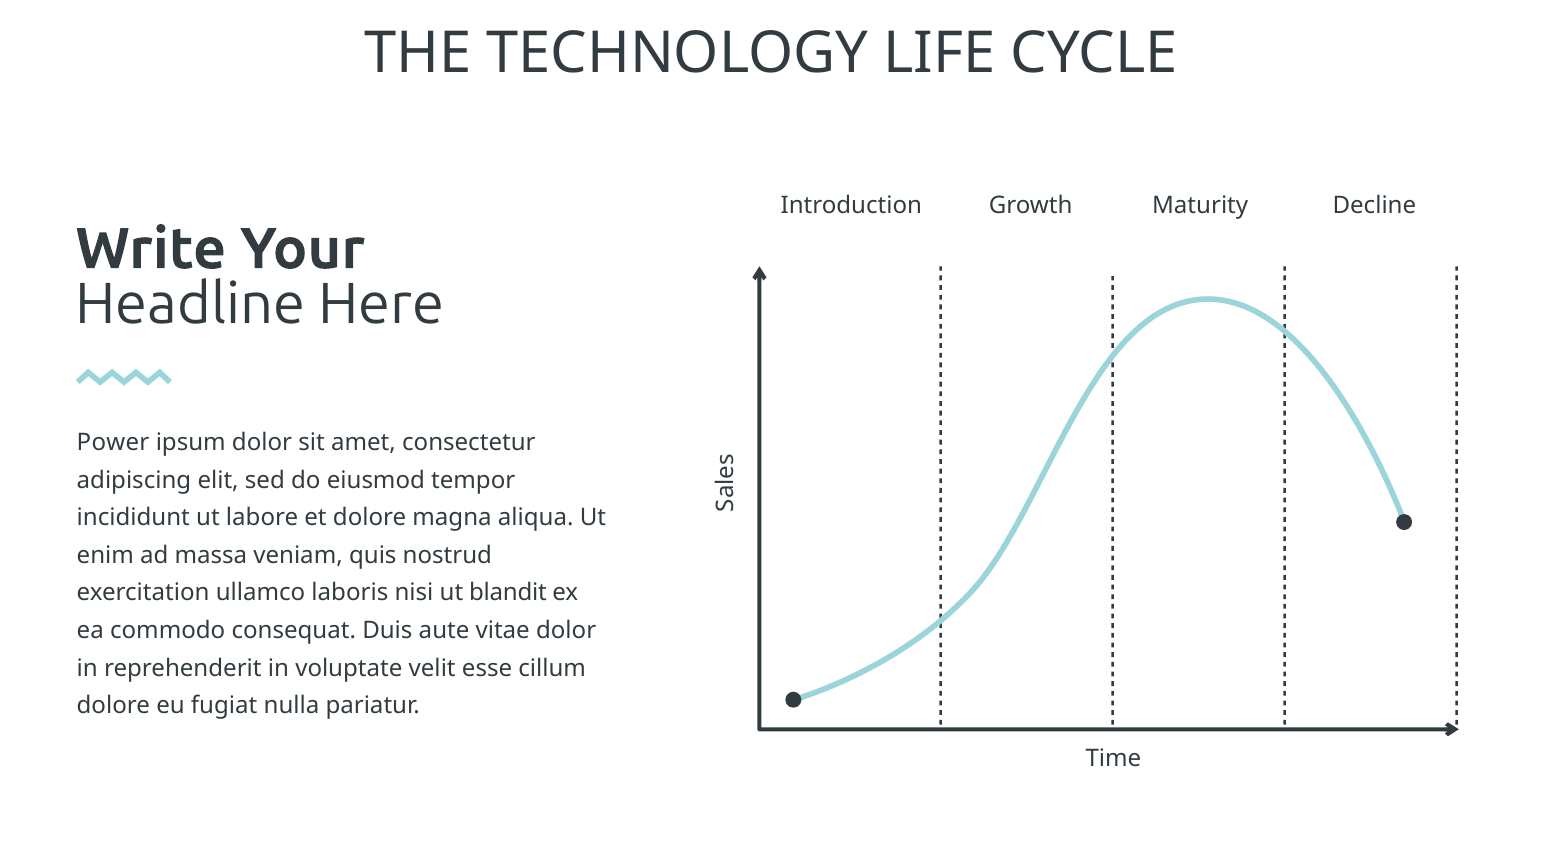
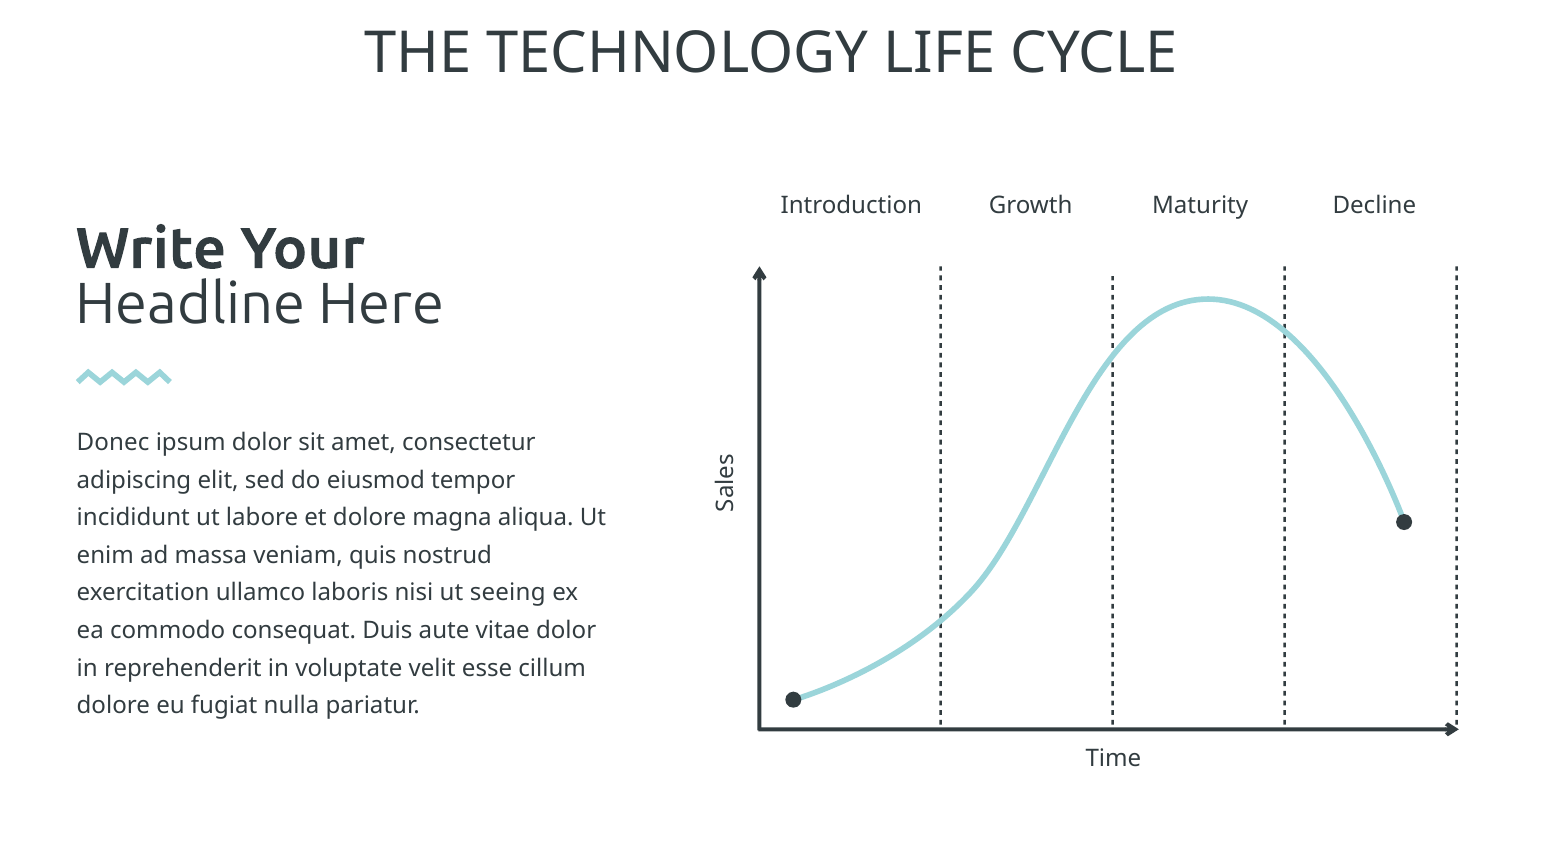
Power: Power -> Donec (113, 442)
blandit: blandit -> seeing (508, 593)
